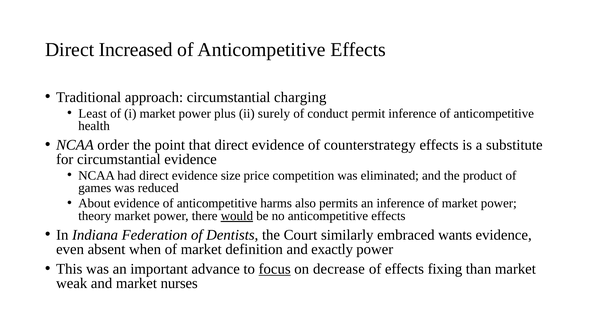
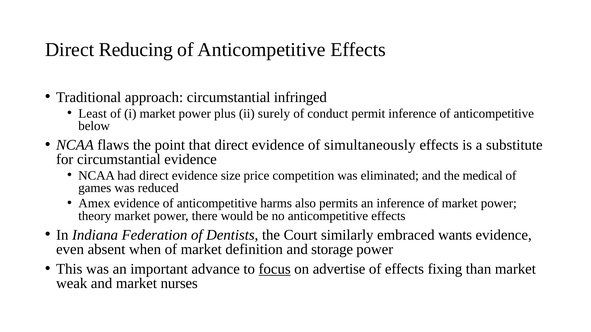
Increased: Increased -> Reducing (136, 50)
charging: charging -> infringed (300, 97)
health: health -> below (94, 126)
order: order -> flaws (113, 145)
counterstrategy: counterstrategy -> simultaneously (370, 145)
product: product -> medical (483, 176)
About: About -> Amex (94, 204)
would underline: present -> none (237, 216)
exactly: exactly -> storage (332, 249)
decrease: decrease -> advertise (339, 269)
